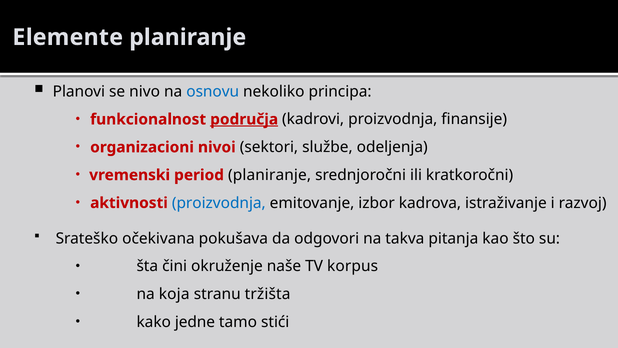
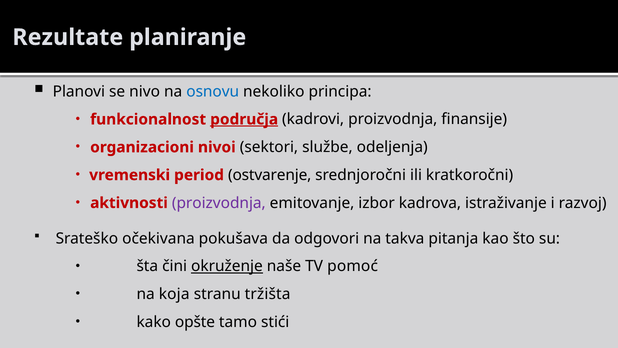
Elemente: Elemente -> Rezultate (68, 37)
period planiranje: planiranje -> ostvarenje (270, 175)
proizvodnja colour: blue -> purple (219, 203)
okruženje underline: none -> present (227, 266)
korpus: korpus -> pomoć (353, 266)
jedne: jedne -> opšte (195, 322)
